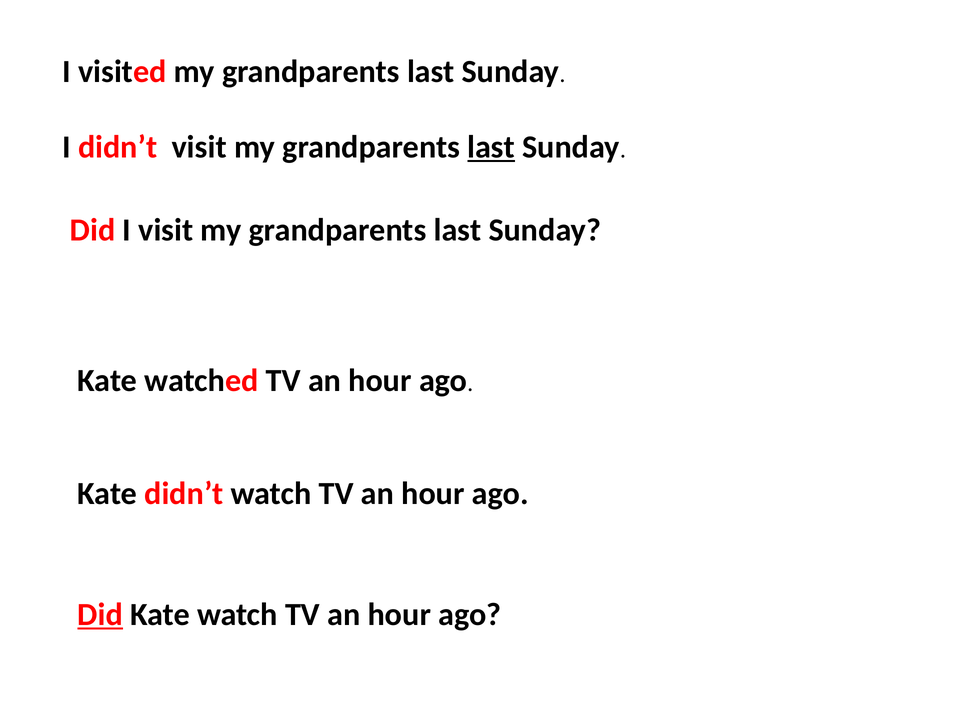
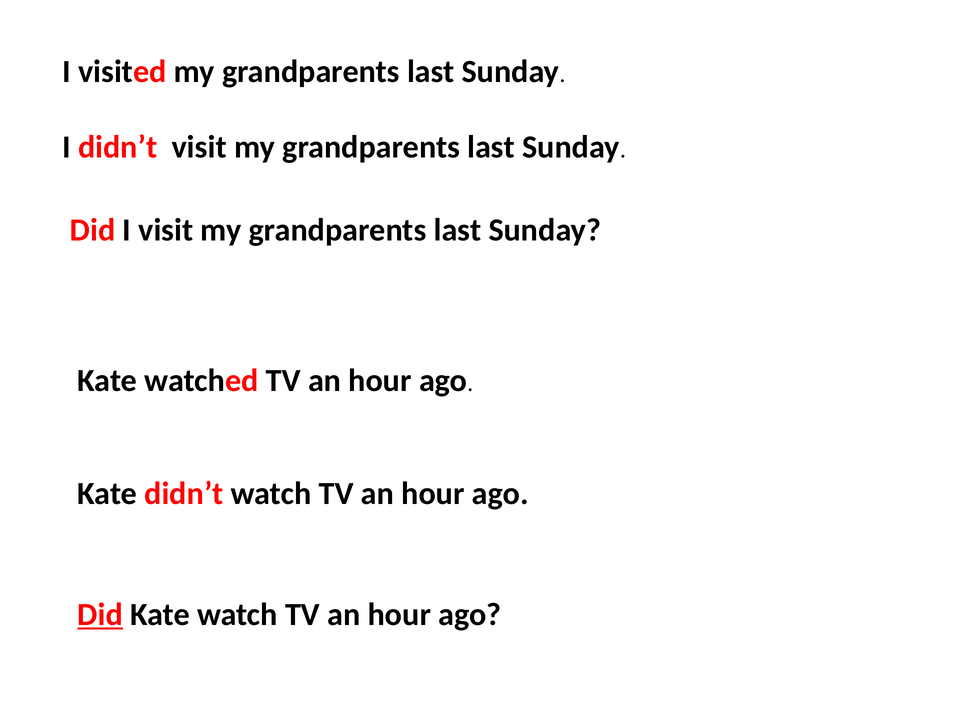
last underline: present -> none (491, 147)
